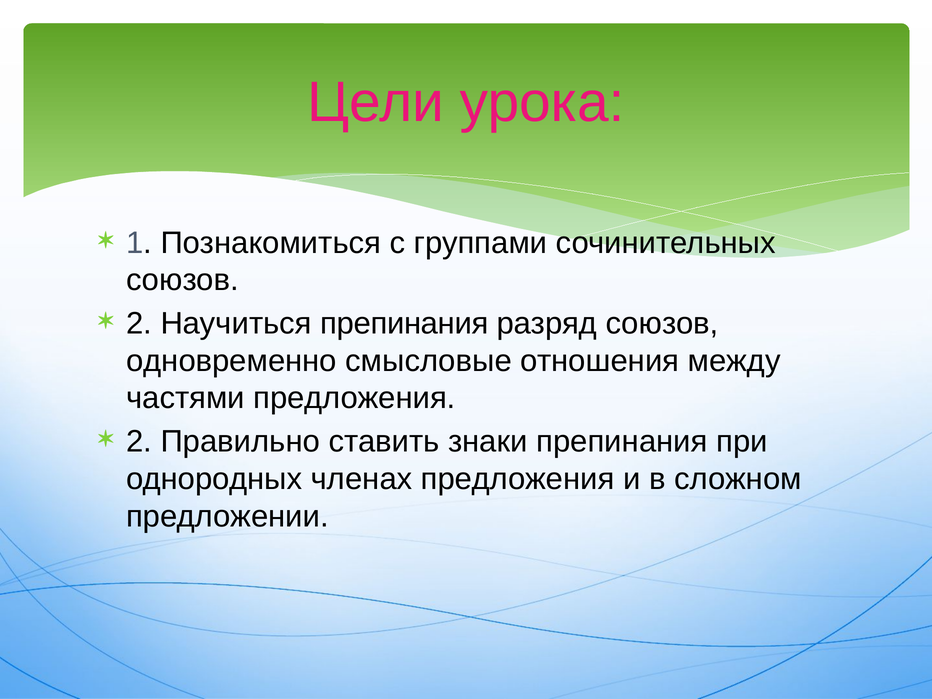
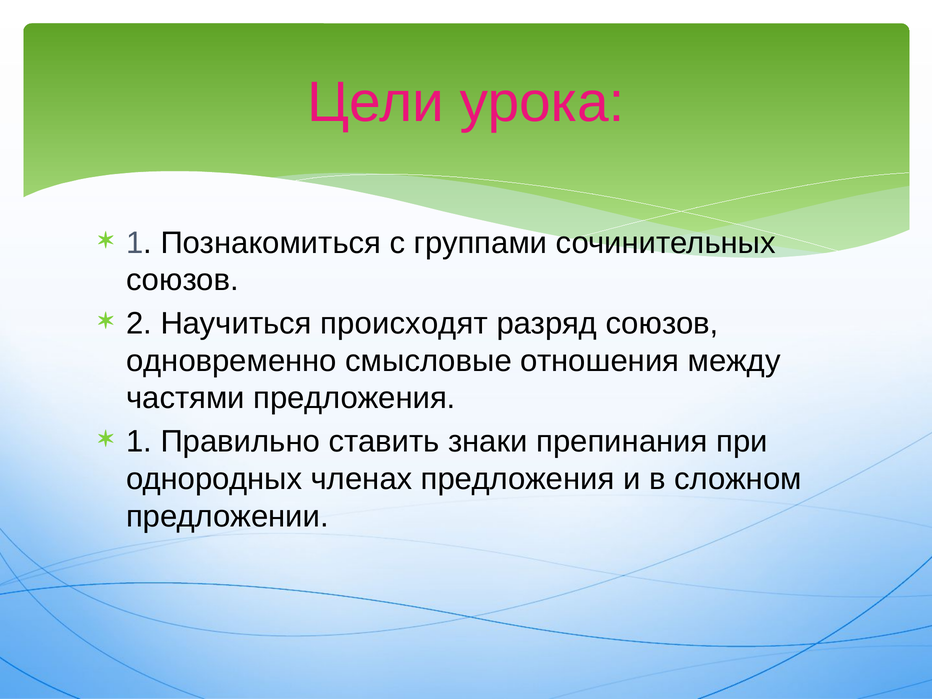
Научиться препинания: препинания -> происходят (404, 324)
2: 2 -> 1 (139, 442)
